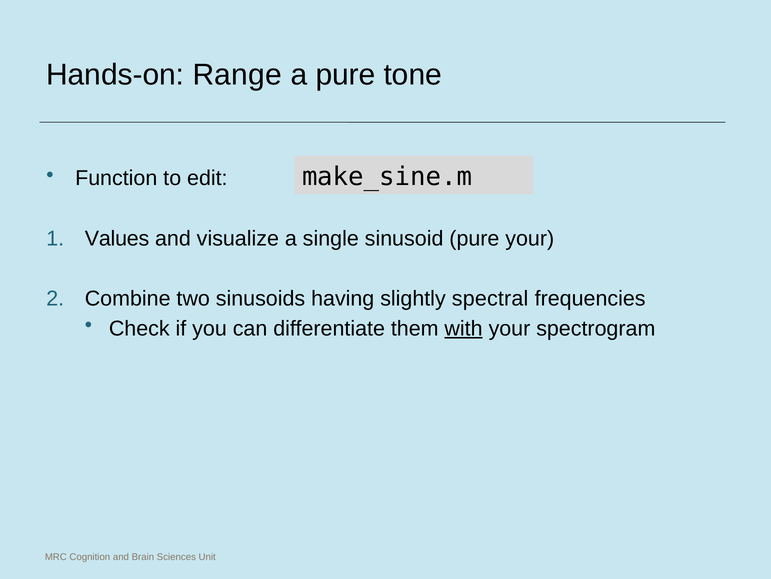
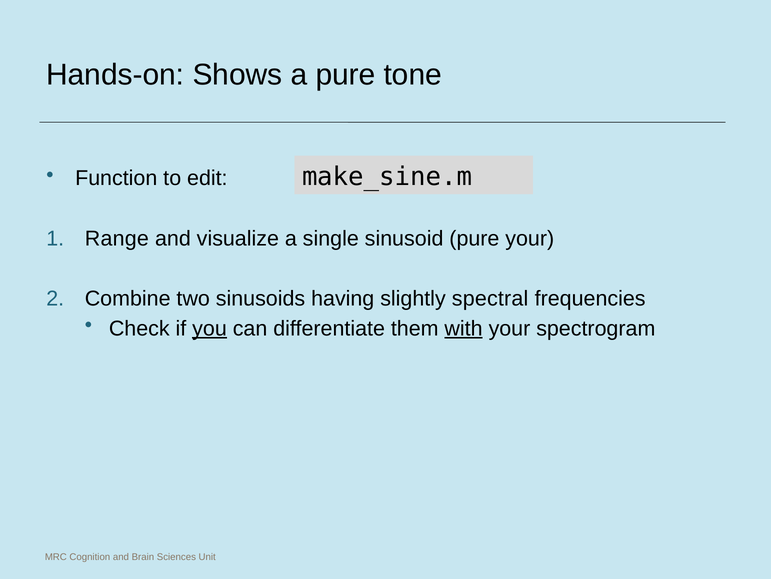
Range: Range -> Shows (237, 75)
Values: Values -> Range (117, 238)
you underline: none -> present (210, 328)
